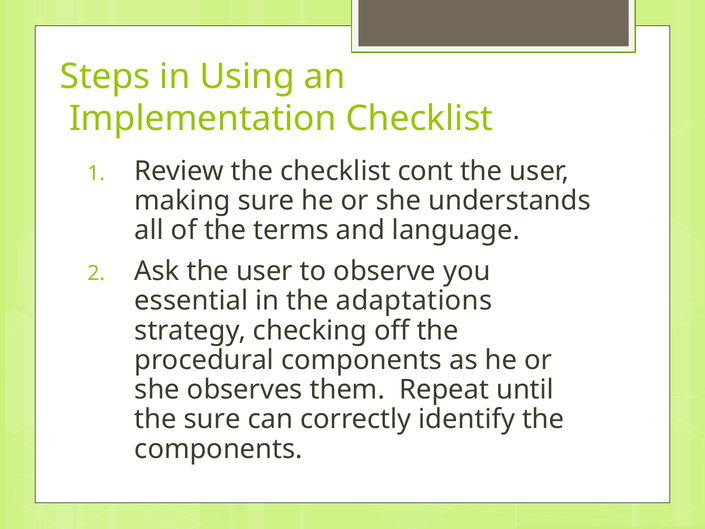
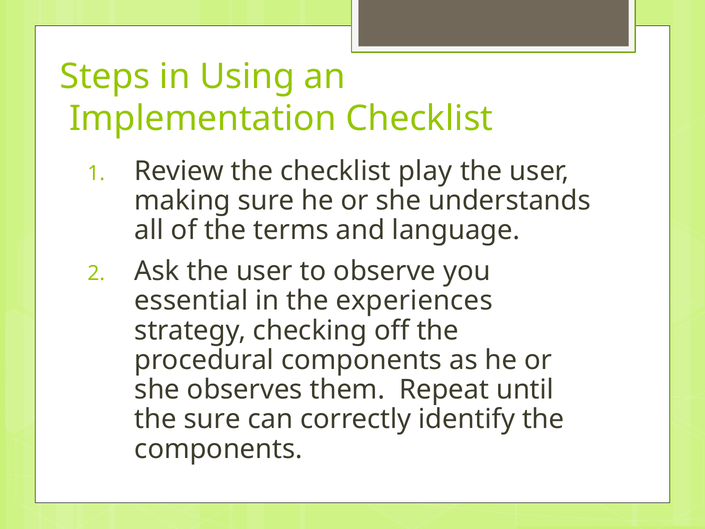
cont: cont -> play (425, 171)
adaptations: adaptations -> experiences (414, 301)
